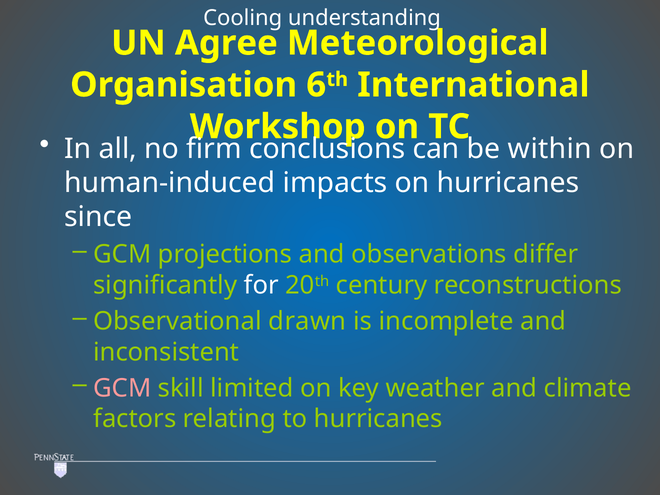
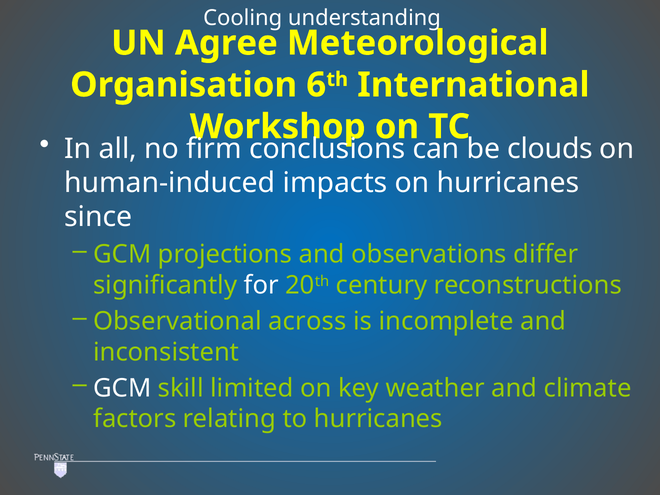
within: within -> clouds (550, 149)
drawn: drawn -> across (307, 321)
GCM colour: pink -> white (122, 388)
